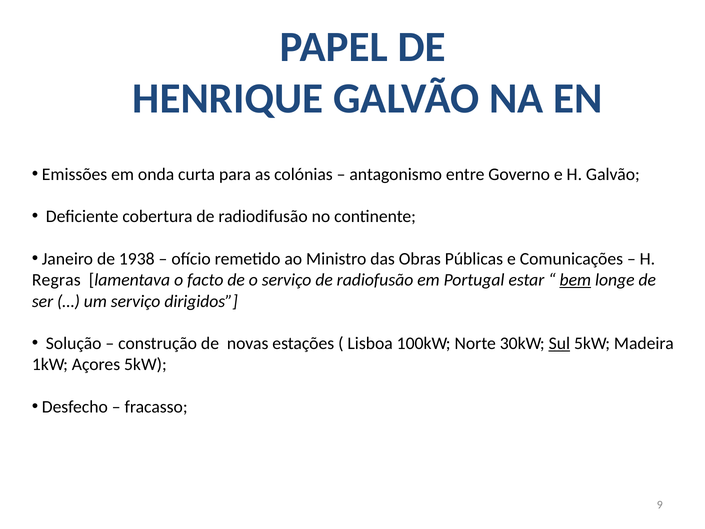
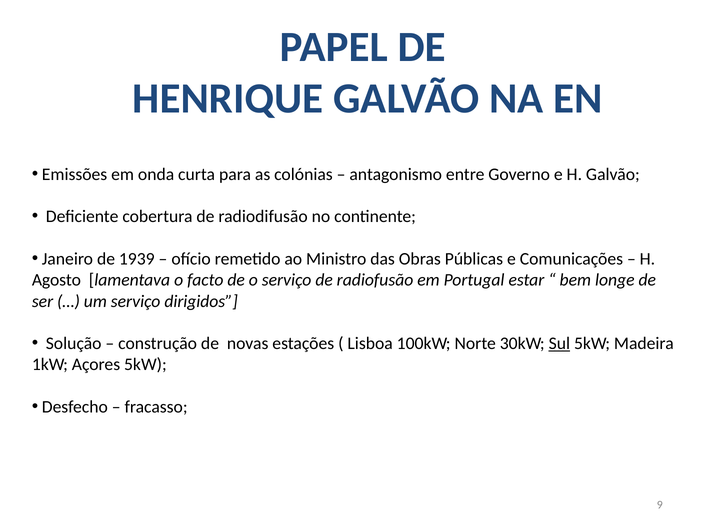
1938: 1938 -> 1939 (137, 259)
Regras: Regras -> Agosto (56, 280)
bem underline: present -> none (575, 280)
